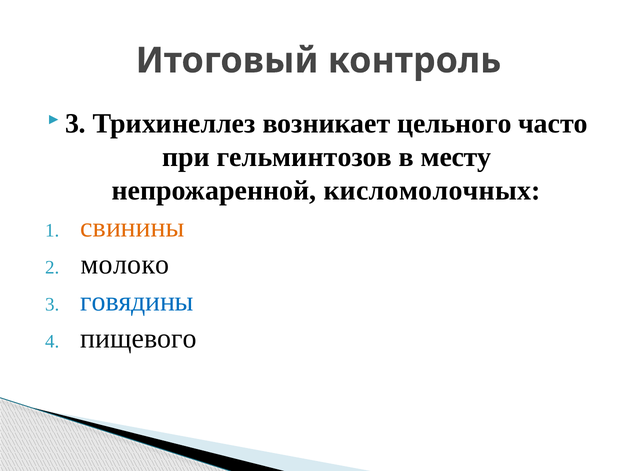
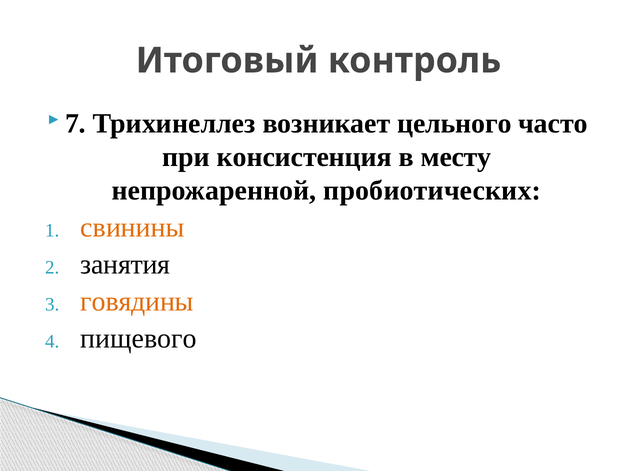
3: 3 -> 7 (75, 124)
гельминтозов: гельминтозов -> консистенция (304, 157)
кисломолочных: кисломолочных -> пробиотических (432, 191)
молоко: молоко -> занятия (125, 265)
говядины colour: blue -> orange (137, 302)
